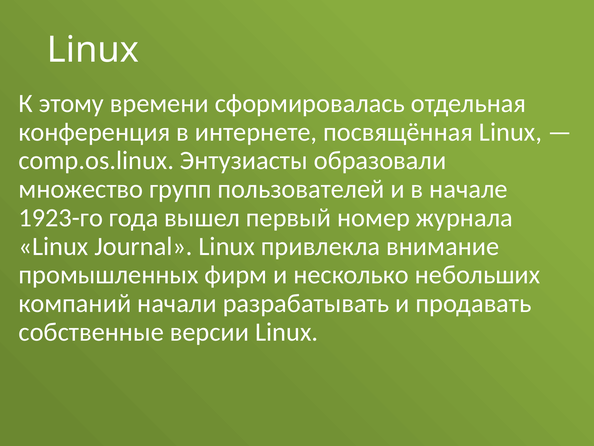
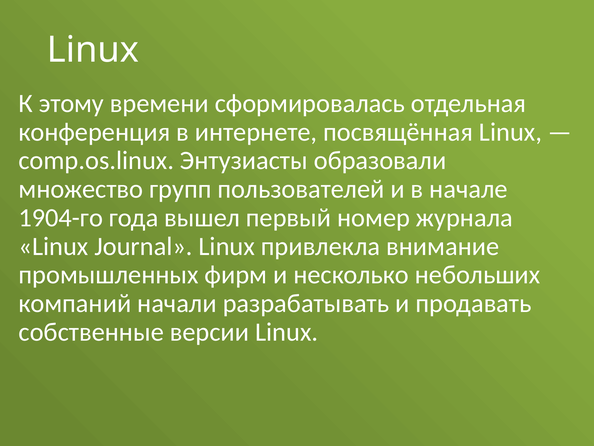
1923-го: 1923-го -> 1904-го (61, 217)
